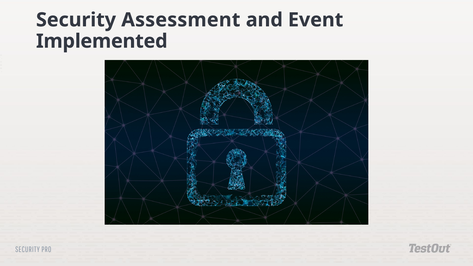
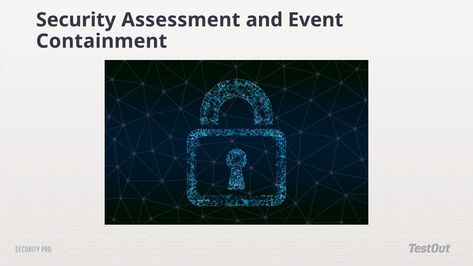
Implemented: Implemented -> Containment (102, 41)
